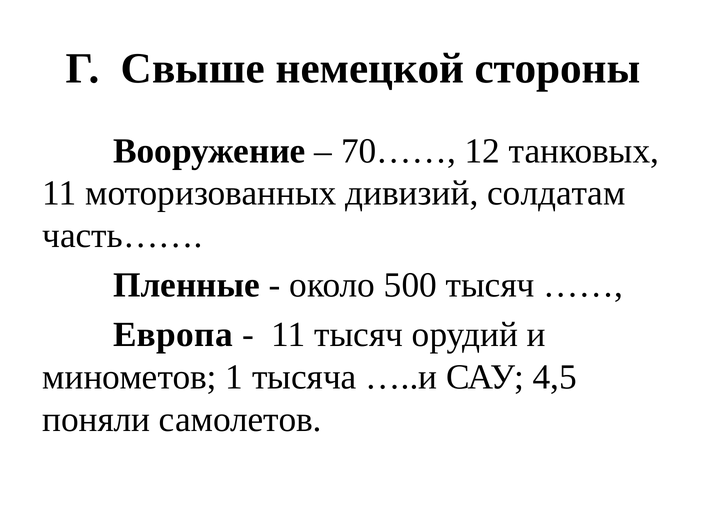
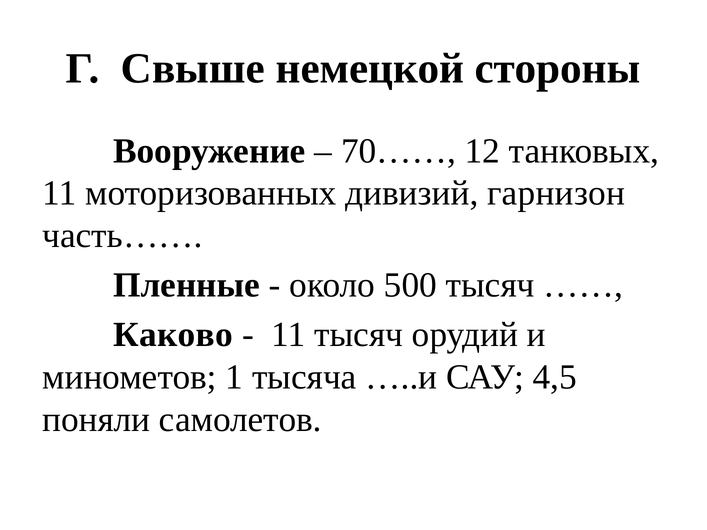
солдатам: солдатам -> гарнизон (556, 193)
Европа: Европа -> Каково (173, 335)
